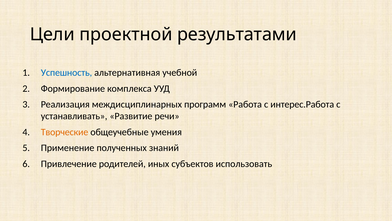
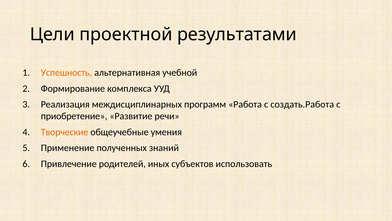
Успешность colour: blue -> orange (66, 73)
интерес.Работа: интерес.Работа -> создать.Работа (302, 104)
устанавливать: устанавливать -> приобретение (74, 116)
